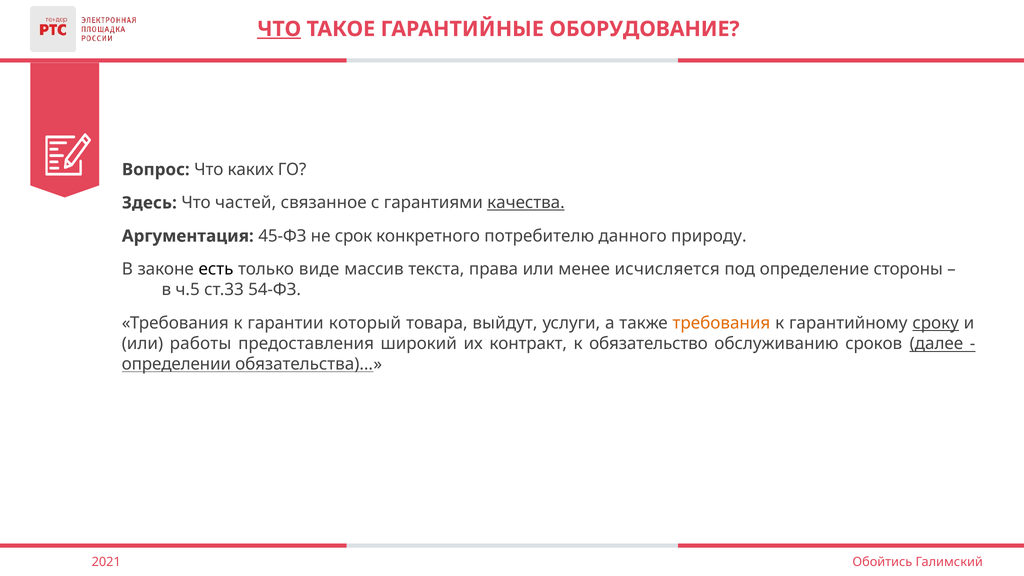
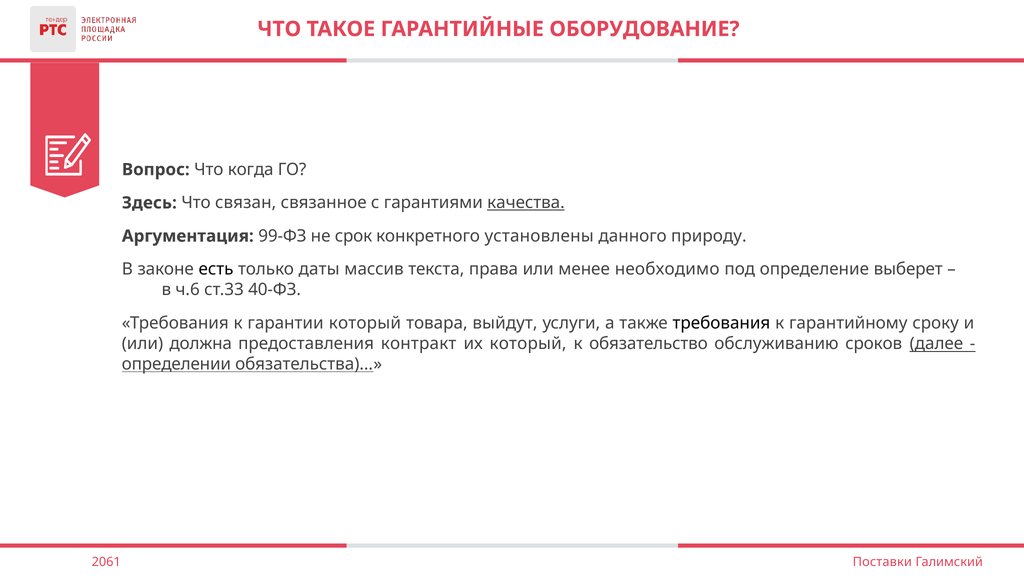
ЧТО underline: present -> none (279, 29)
каких: каких -> когда (251, 170)
частей: частей -> связан (246, 203)
45-ФЗ: 45-ФЗ -> 99-ФЗ (282, 236)
потребителю: потребителю -> установлены (539, 236)
виде: виде -> даты (319, 269)
исчисляется: исчисляется -> необходимо (667, 269)
стороны: стороны -> выберет (908, 269)
ч.5: ч.5 -> ч.6 (188, 290)
54-ФЗ: 54-ФЗ -> 40-ФЗ (275, 290)
требования colour: orange -> black (721, 323)
сроку underline: present -> none (936, 323)
работы: работы -> должна (201, 344)
широкий: широкий -> контракт (419, 344)
их контракт: контракт -> который (528, 344)
2021: 2021 -> 2061 (106, 562)
Обойтись: Обойтись -> Поставки (882, 562)
